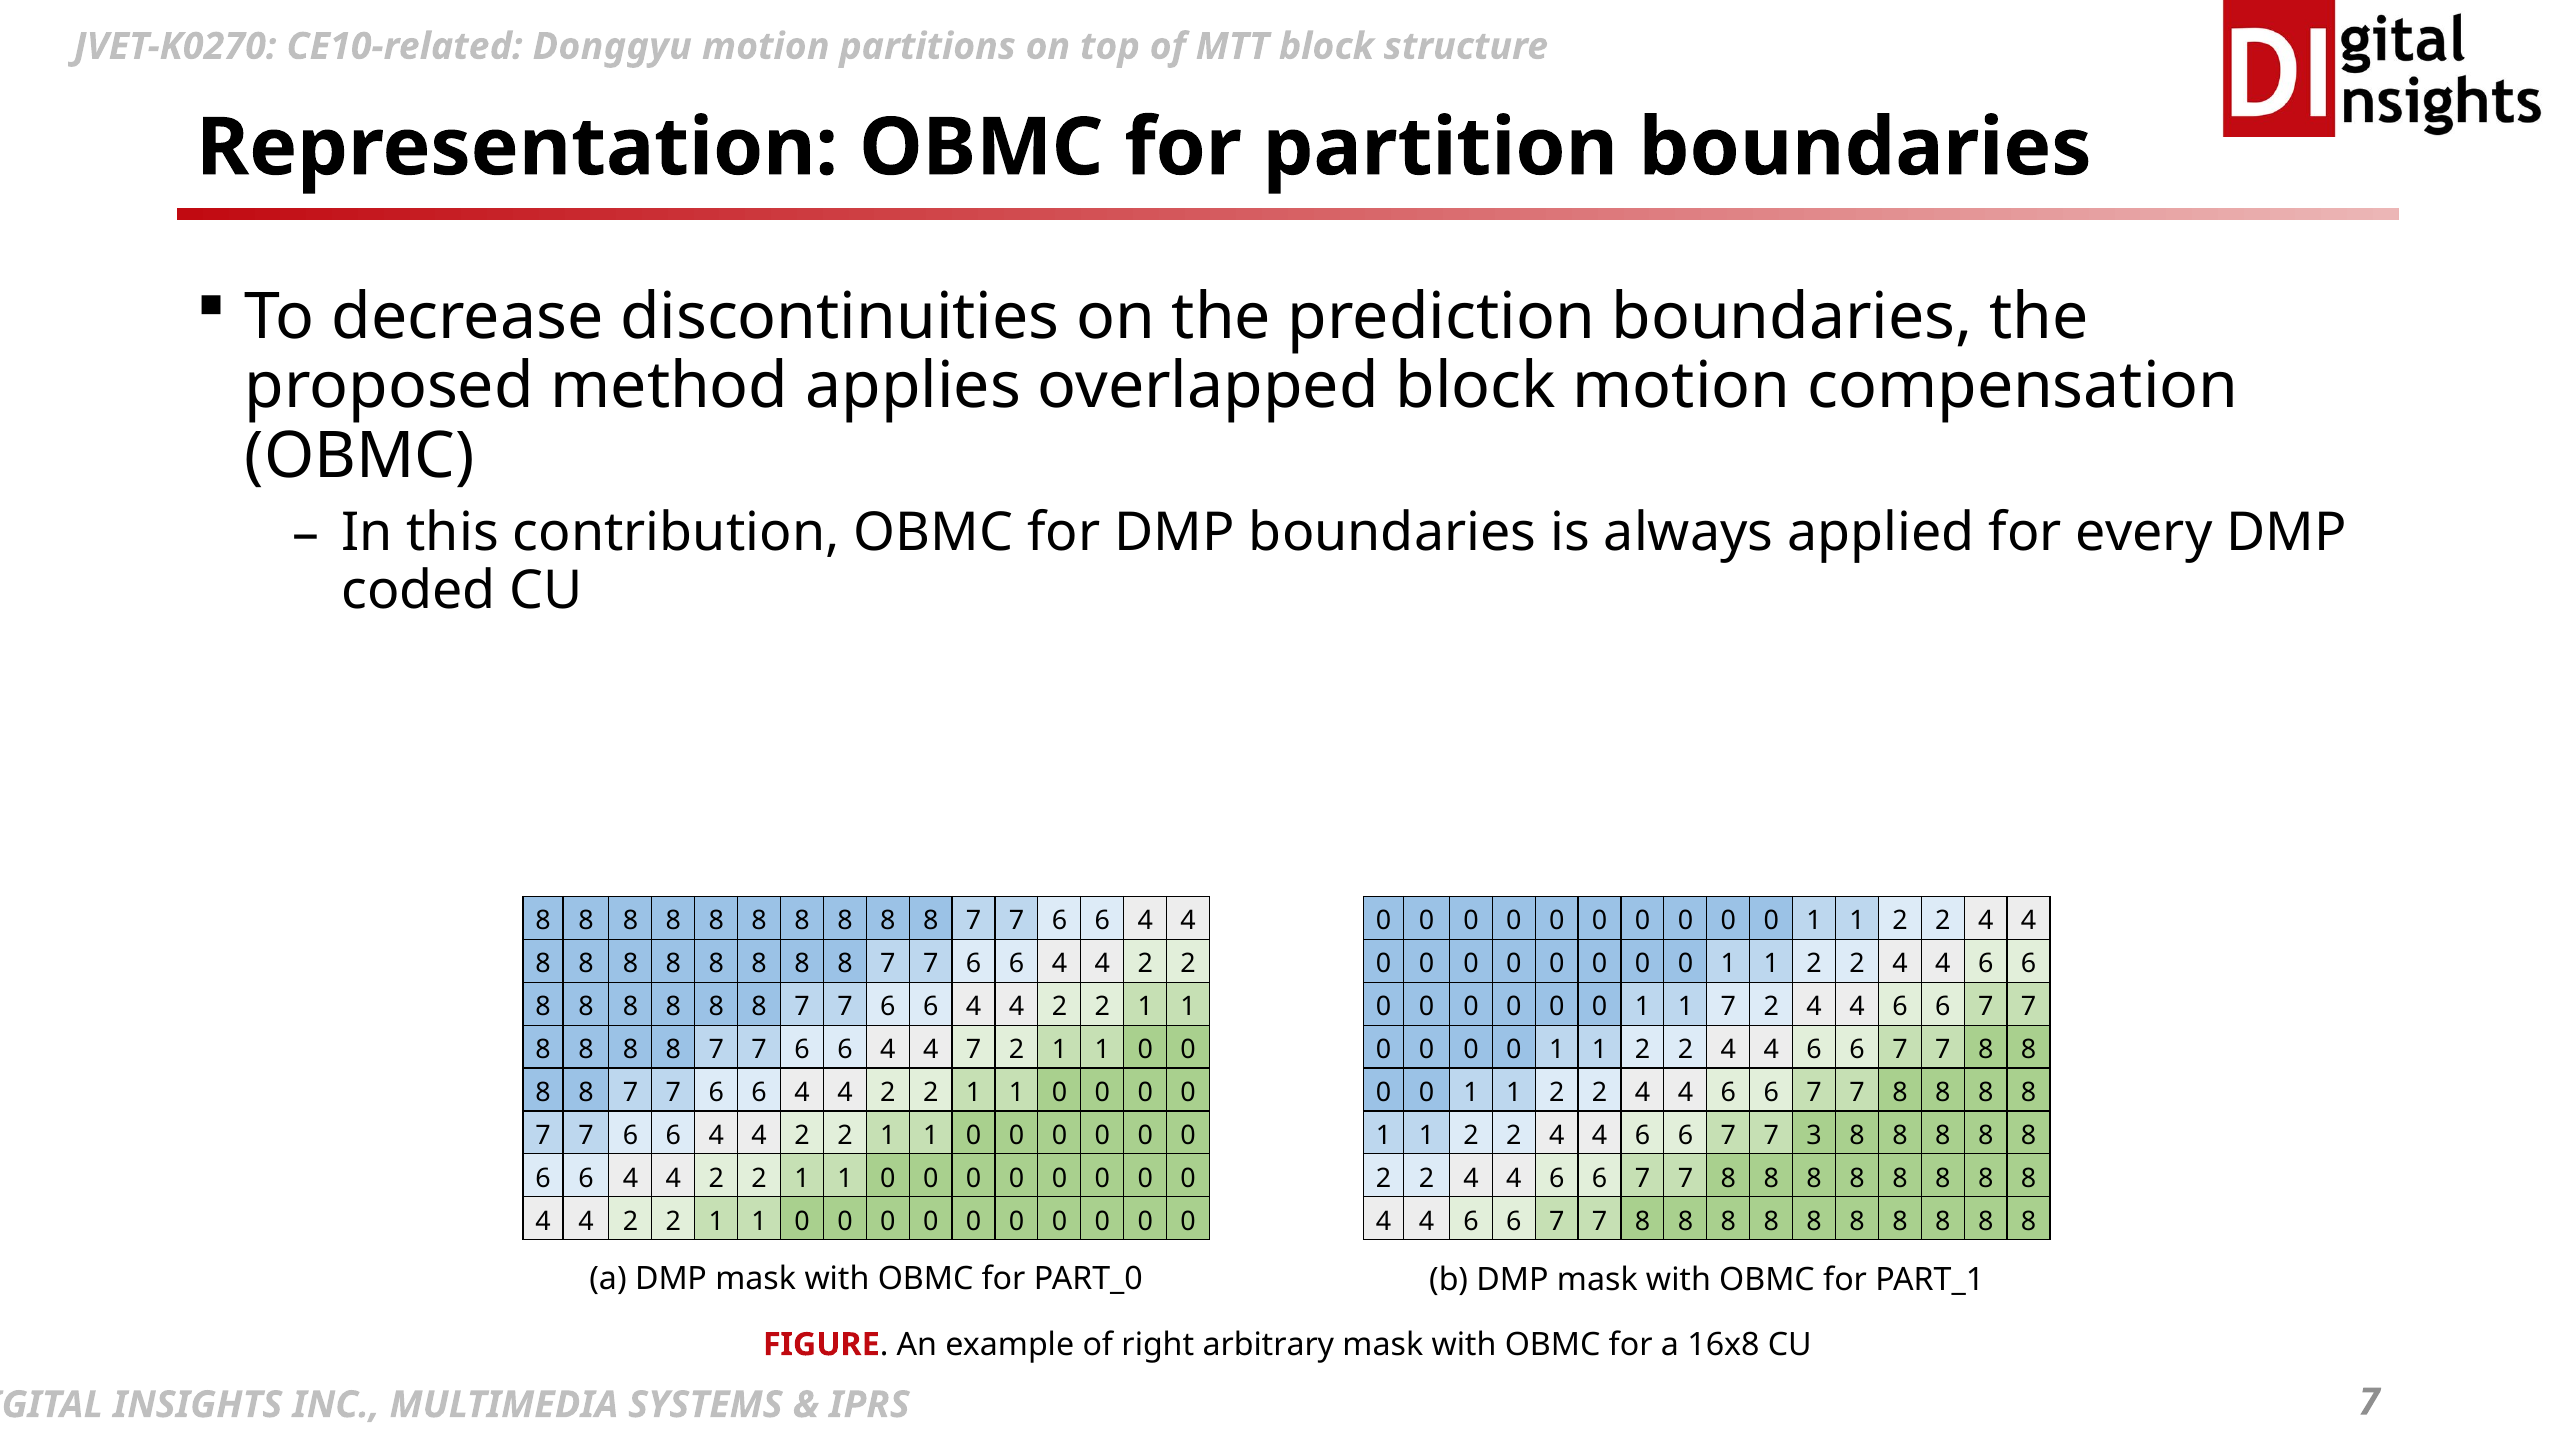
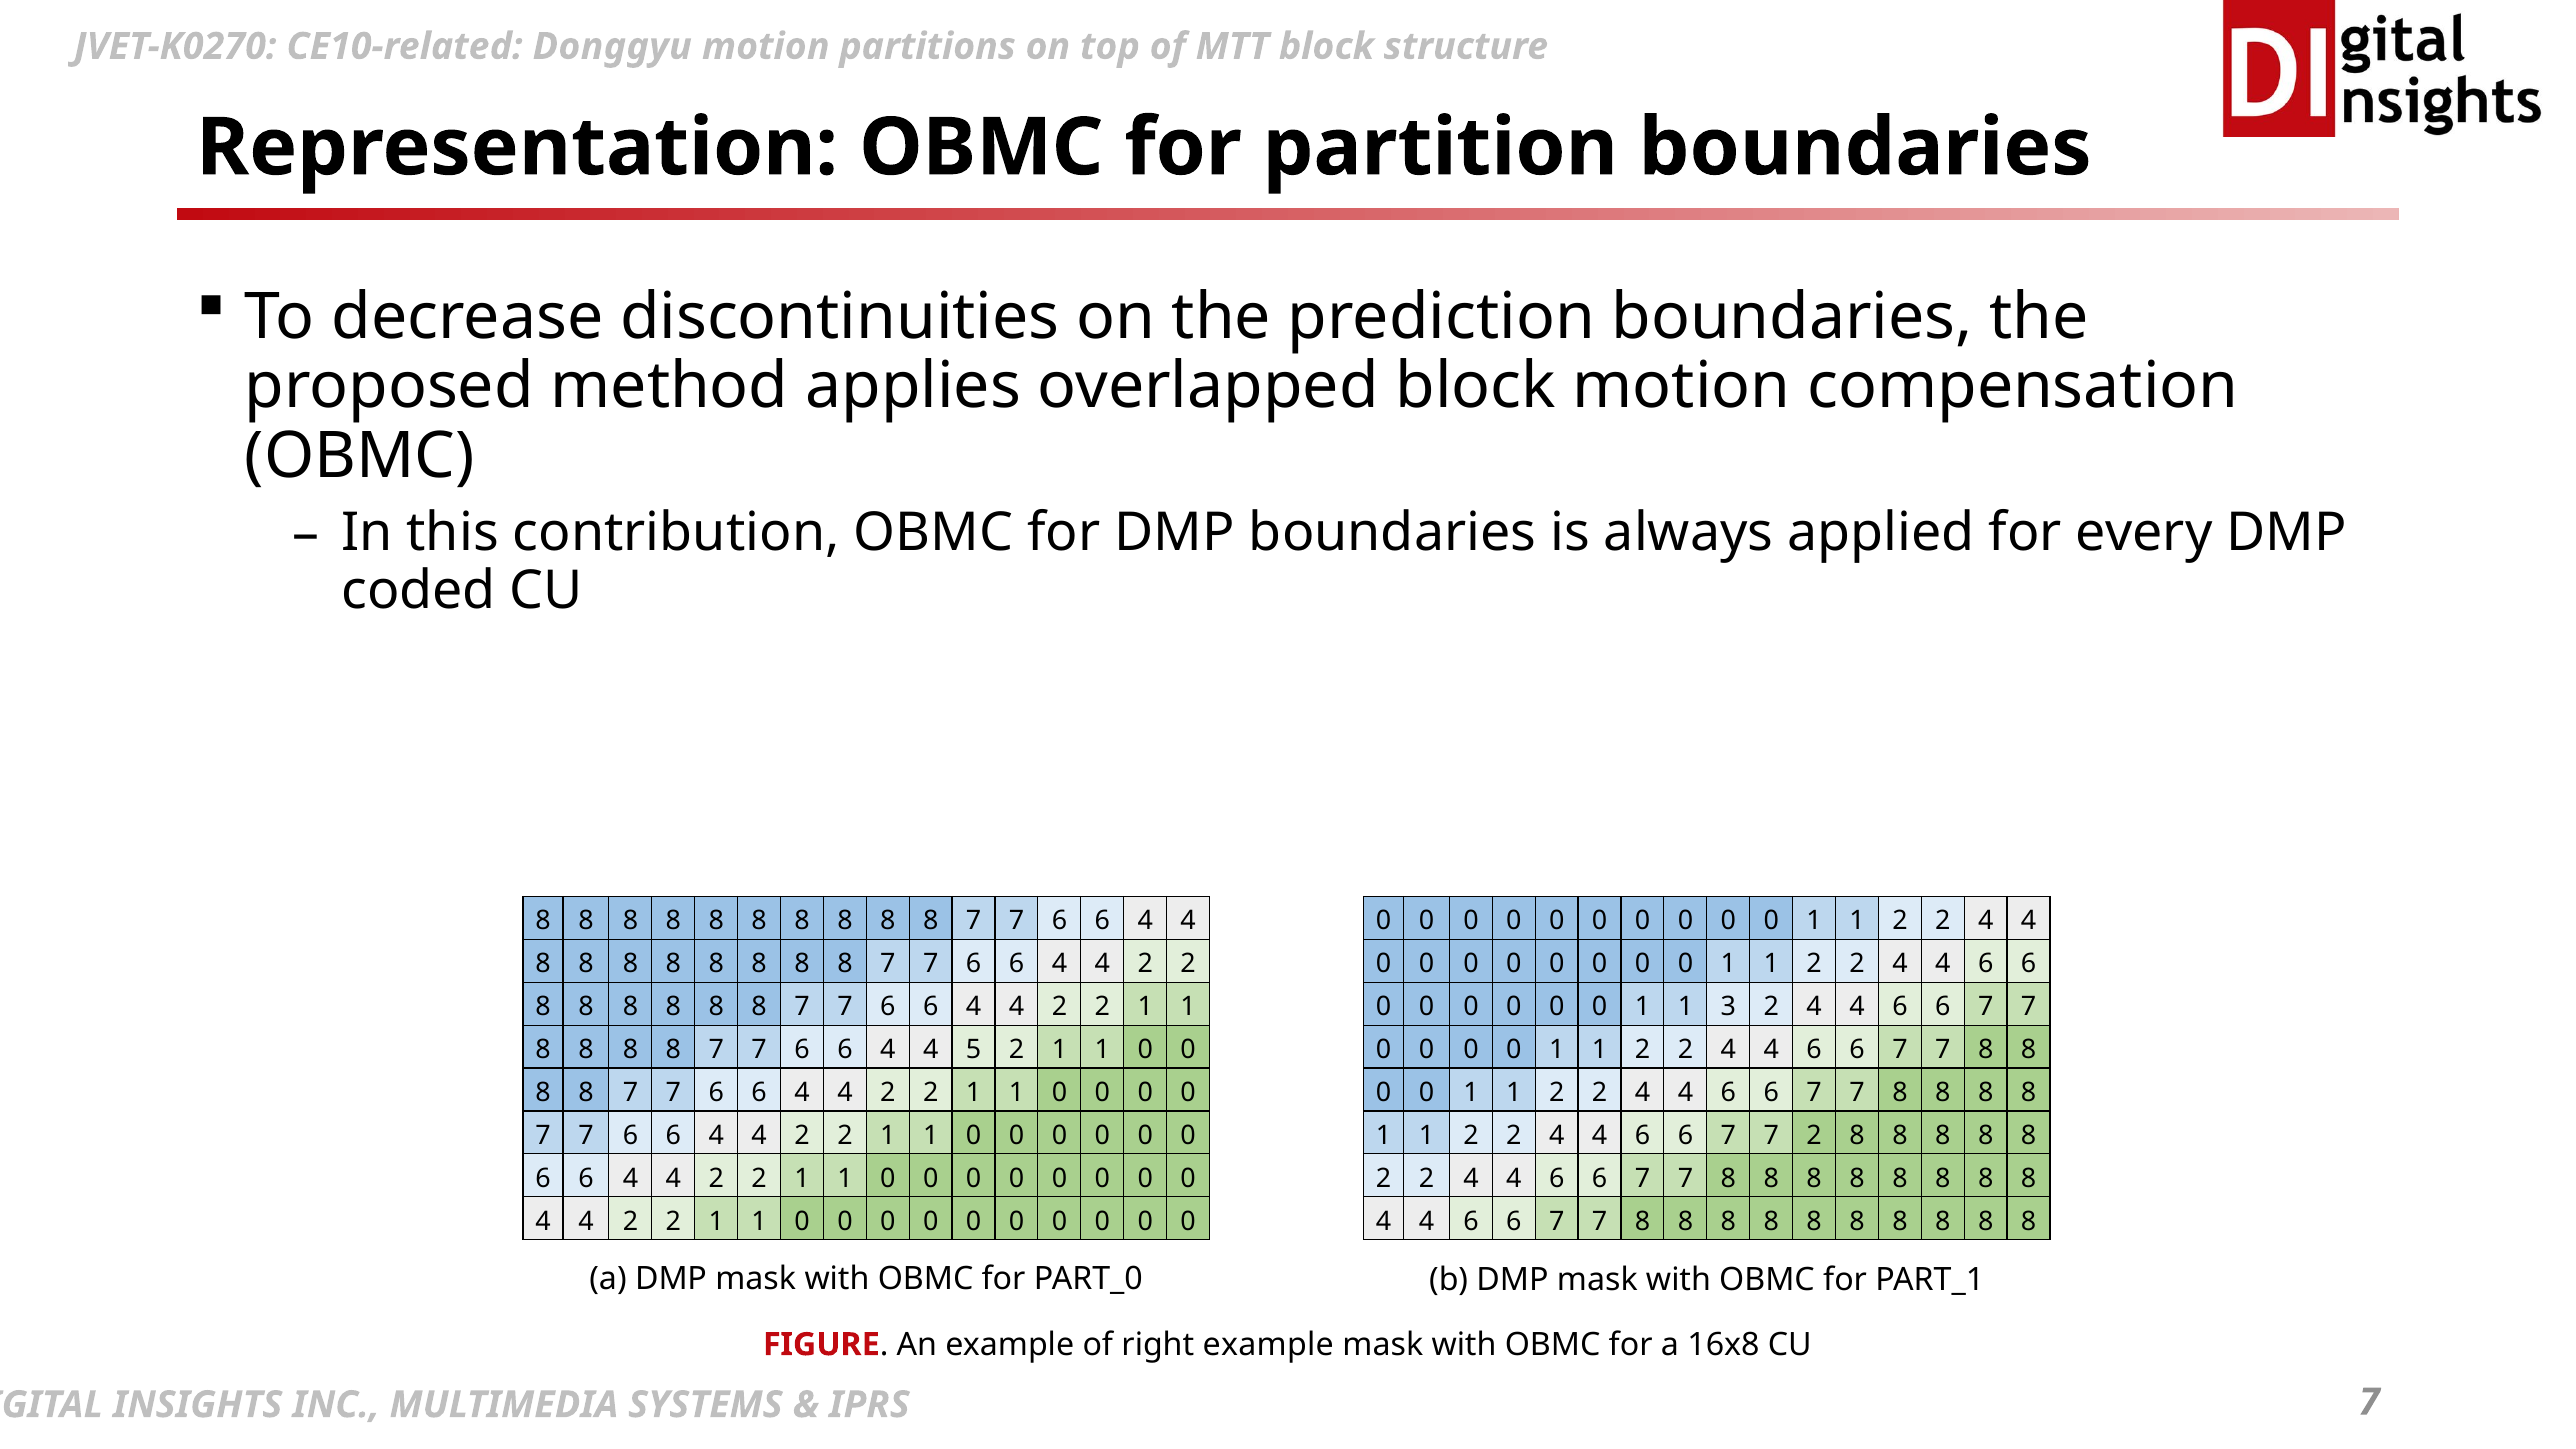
1 7: 7 -> 3 (1728, 1007)
4 7: 7 -> 5 (974, 1050)
7 3: 3 -> 2 (1814, 1135)
right arbitrary: arbitrary -> example (1268, 1345)
